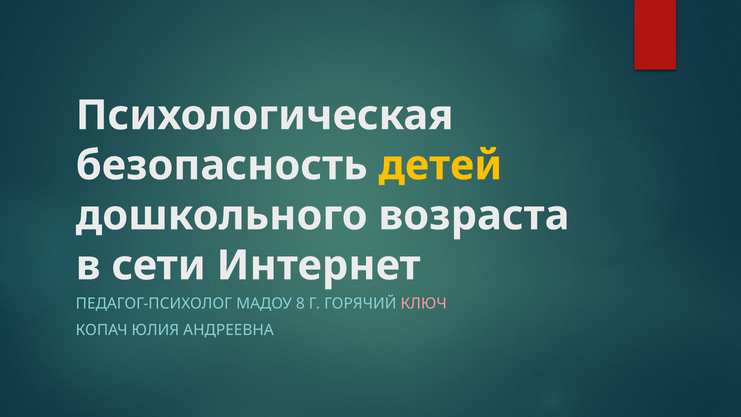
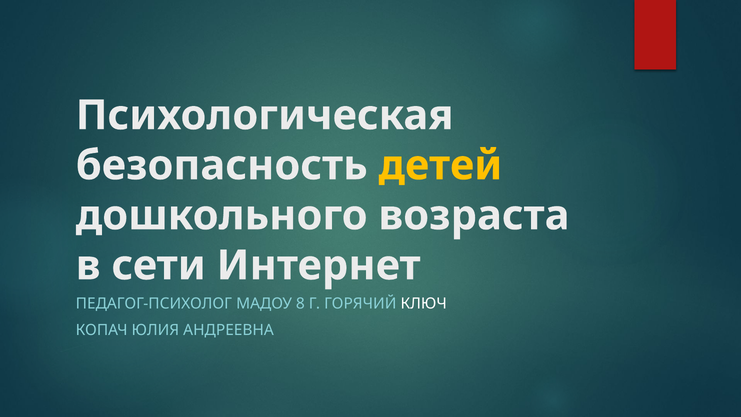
КЛЮЧ colour: pink -> white (424, 303)
